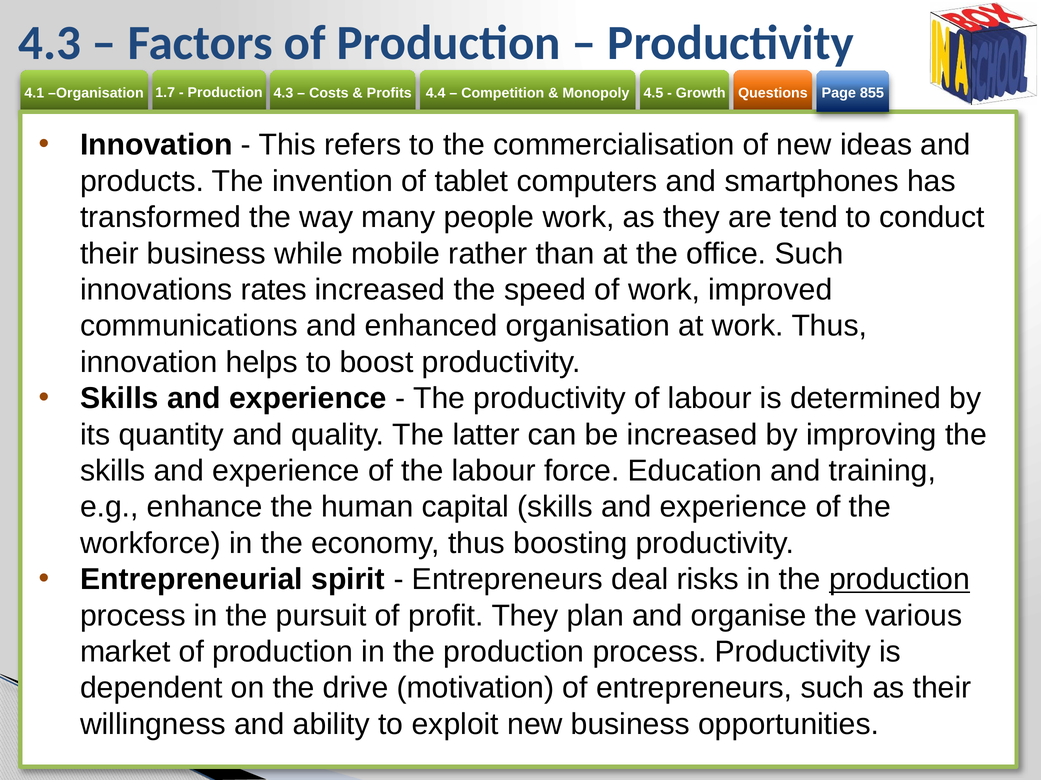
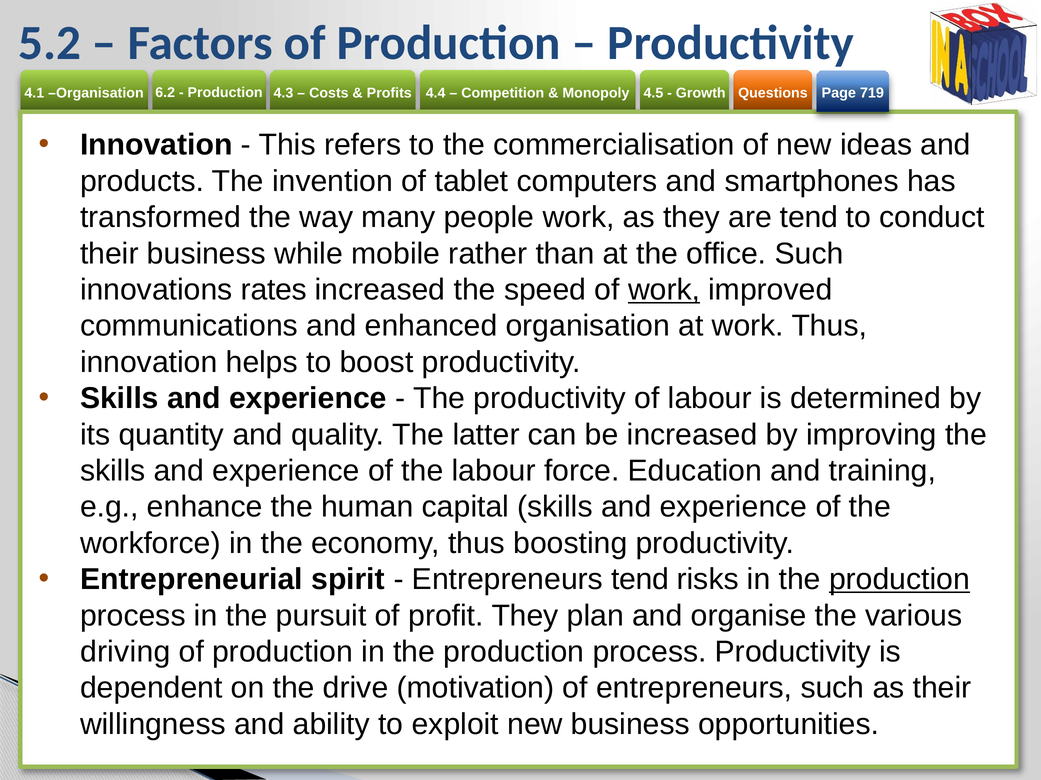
4.3: 4.3 -> 5.2 (50, 43)
1.7: 1.7 -> 6.2 (165, 93)
855: 855 -> 719 (872, 93)
work underline: none -> present (664, 290)
Entrepreneurs deal: deal -> tend (640, 580)
market: market -> driving (125, 652)
